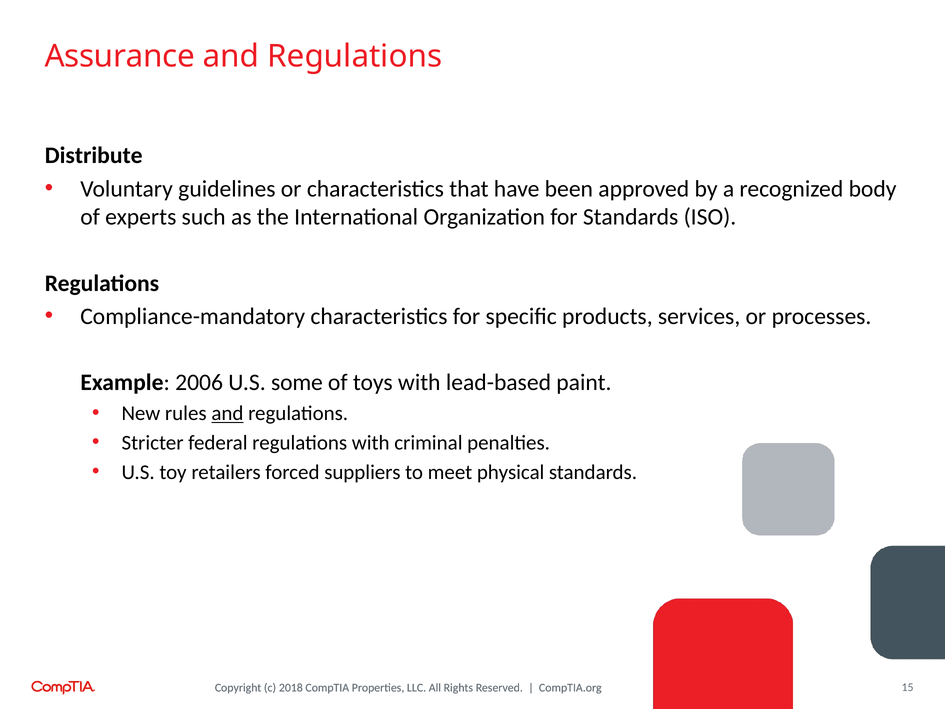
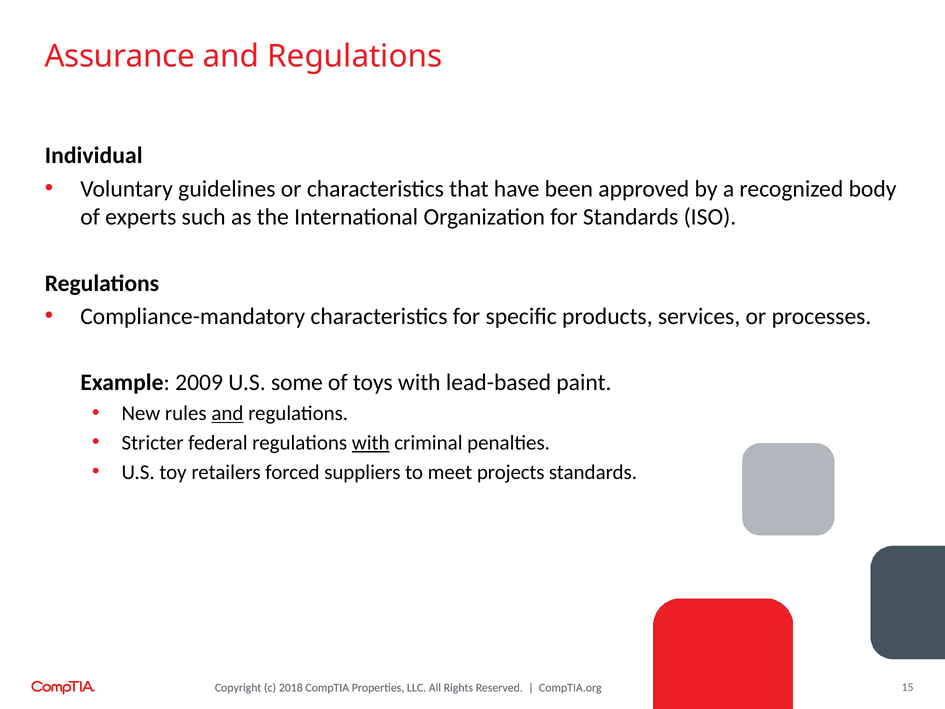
Distribute: Distribute -> Individual (94, 156)
2006: 2006 -> 2009 (199, 382)
with underline: none -> present (371, 443)
physical: physical -> projects (511, 472)
